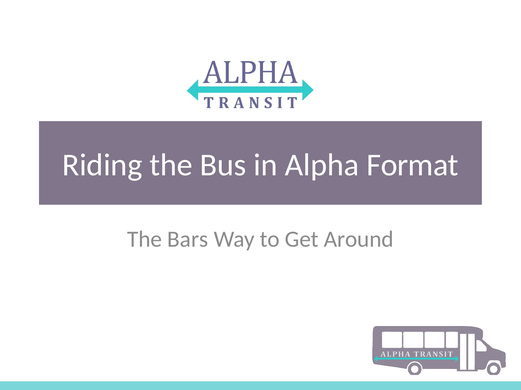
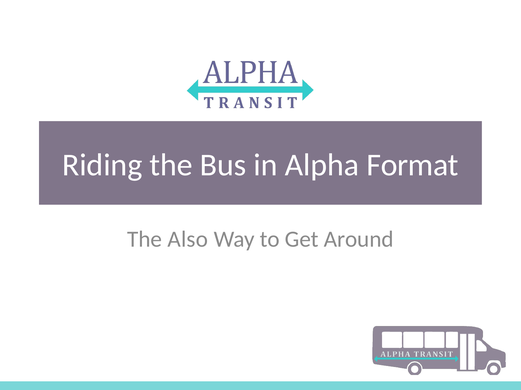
Bars: Bars -> Also (188, 240)
